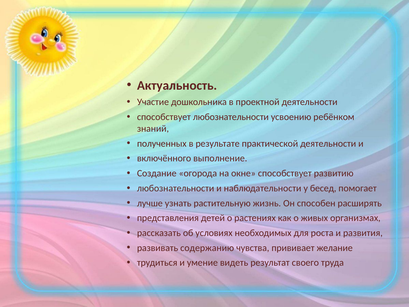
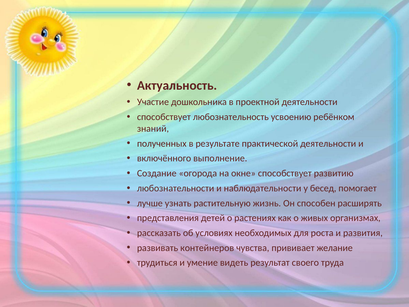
способствует любознательности: любознательности -> любознательность (231, 117)
содержанию: содержанию -> контейнеров (207, 248)
